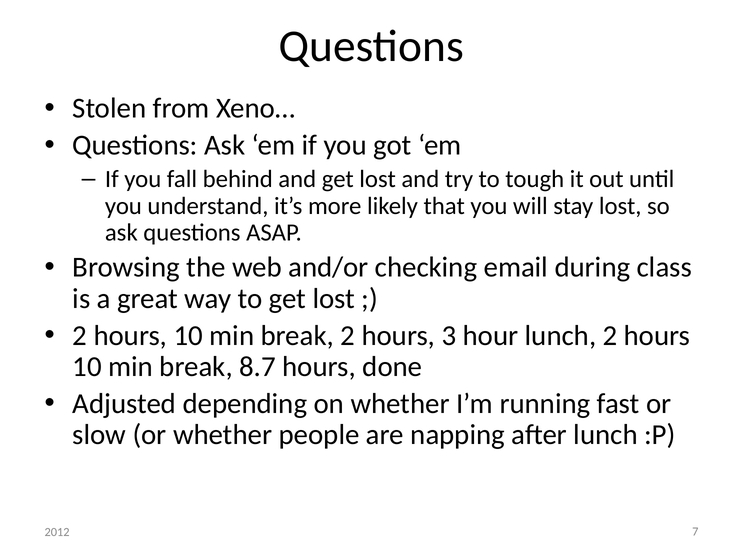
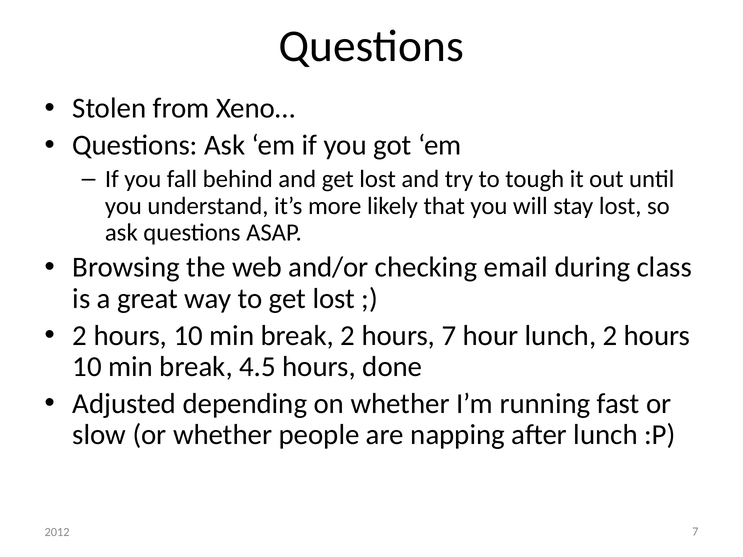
hours 3: 3 -> 7 (449, 336)
8.7: 8.7 -> 4.5 (258, 367)
